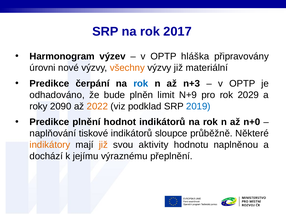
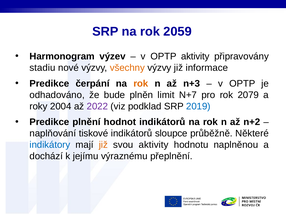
2017: 2017 -> 2059 (178, 32)
OPTP hláška: hláška -> aktivity (195, 57)
úrovni: úrovni -> stadiu (42, 68)
materiální: materiální -> informace (207, 68)
rok colour: blue -> orange (141, 84)
N+9: N+9 -> N+7 (188, 95)
2029: 2029 -> 2079 (248, 95)
2090: 2090 -> 2004 (61, 107)
2022 colour: orange -> purple (97, 107)
n+0: n+0 -> n+2 (252, 122)
indikátory colour: orange -> blue (50, 145)
